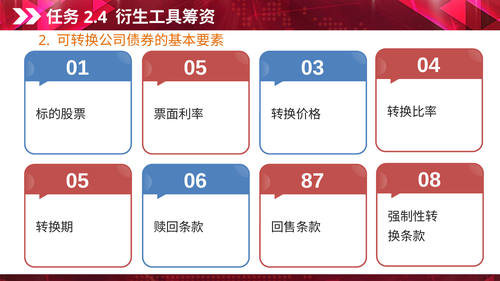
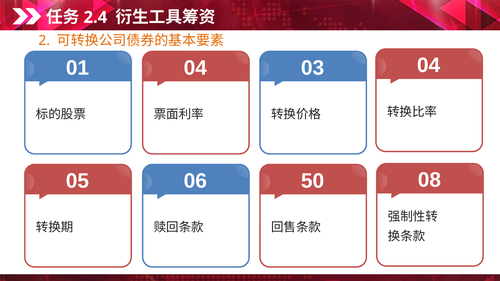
01 05: 05 -> 04 (195, 68)
87: 87 -> 50 (313, 181)
